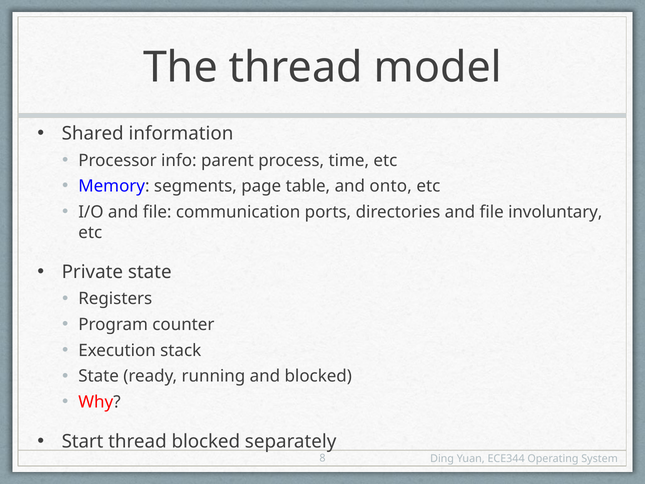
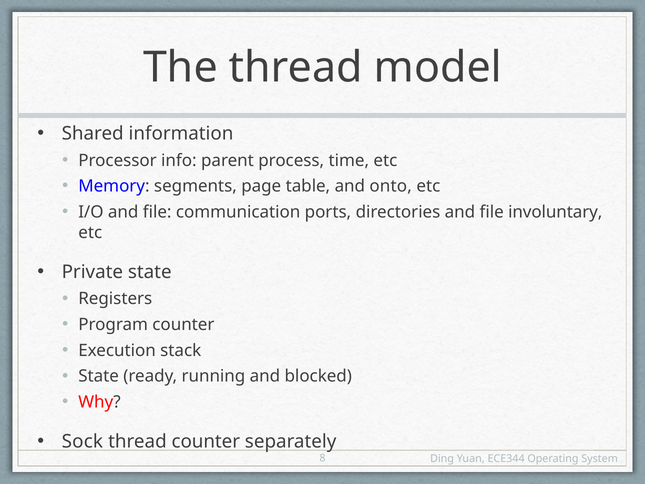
Start: Start -> Sock (82, 441)
thread blocked: blocked -> counter (206, 441)
